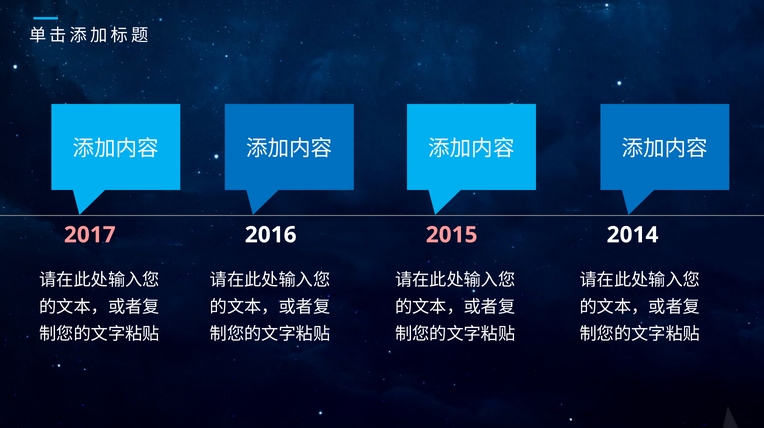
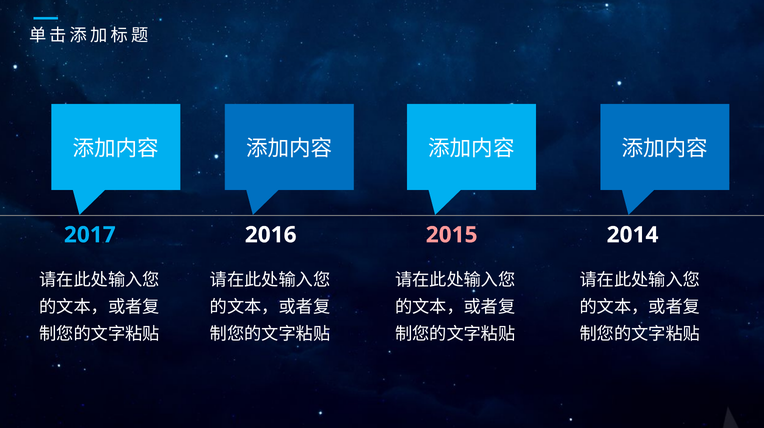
2017 colour: pink -> light blue (90, 235)
